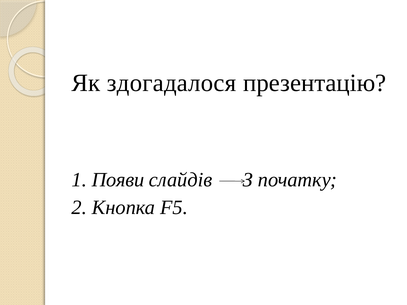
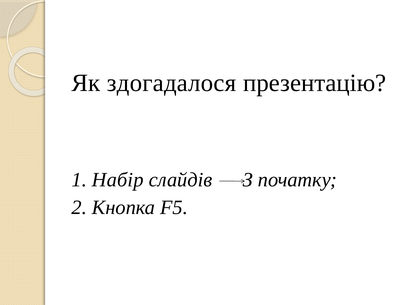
Появи: Появи -> Набір (118, 180)
